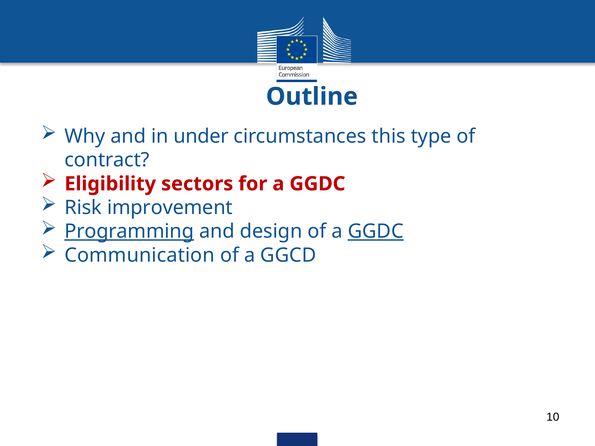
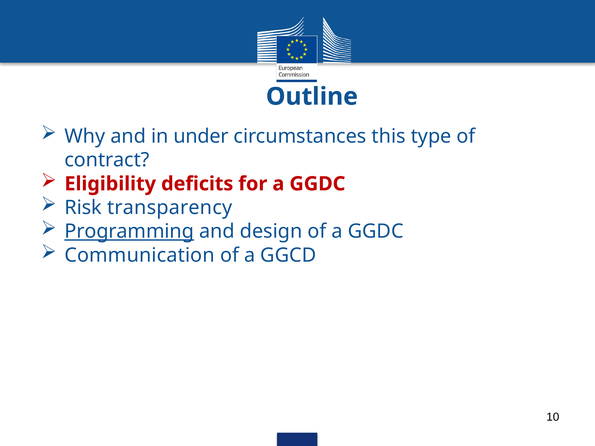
sectors: sectors -> deficits (197, 184)
improvement: improvement -> transparency (170, 208)
GGDC underline: present -> none (376, 232)
